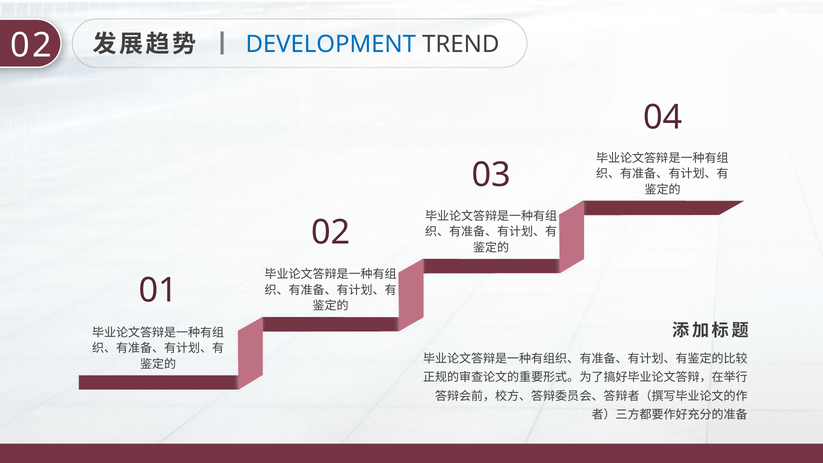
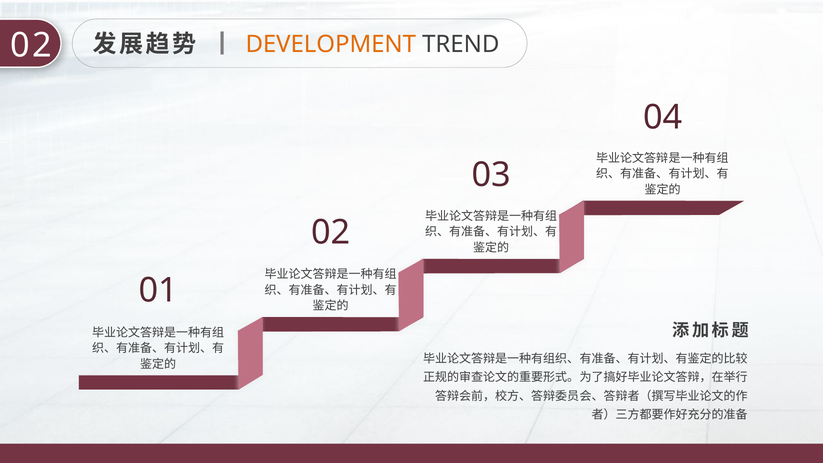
DEVELOPMENT colour: blue -> orange (331, 44)
